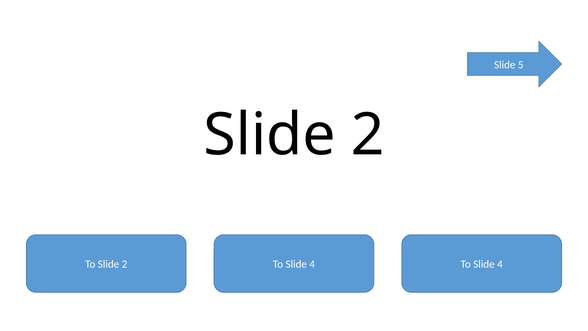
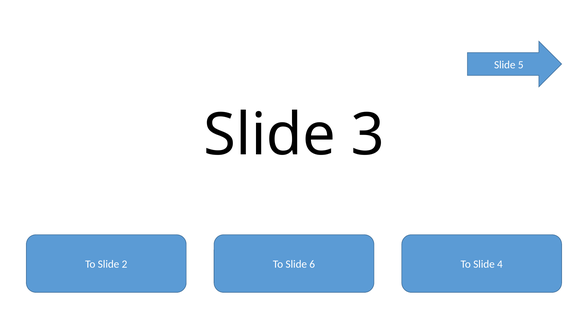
2: 2 -> 3 (368, 135)
2 To Slide 4: 4 -> 6 (312, 264)
